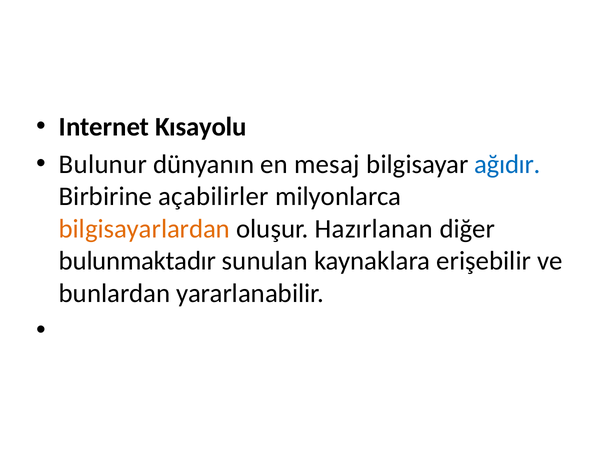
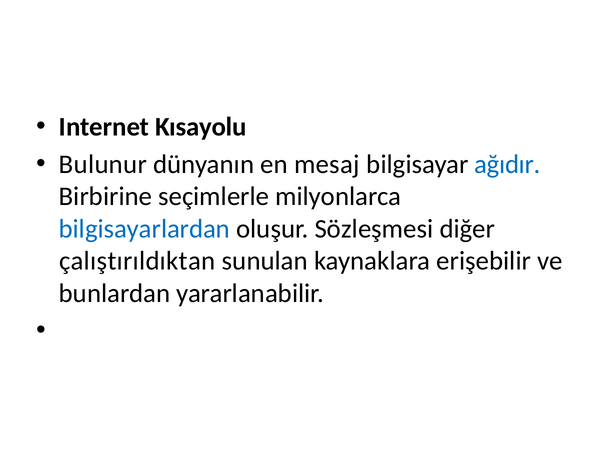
açabilirler: açabilirler -> seçimlerle (214, 197)
bilgisayarlardan colour: orange -> blue (144, 229)
Hazırlanan: Hazırlanan -> Sözleşmesi (374, 229)
bulunmaktadır: bulunmaktadır -> çalıştırıldıktan (137, 261)
